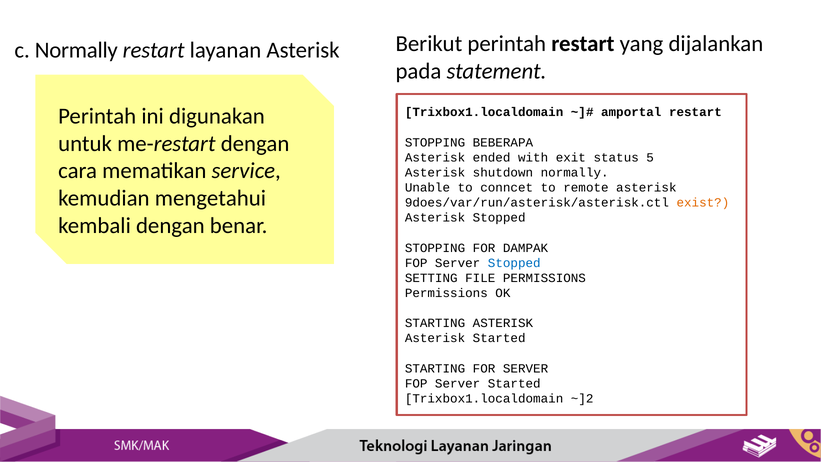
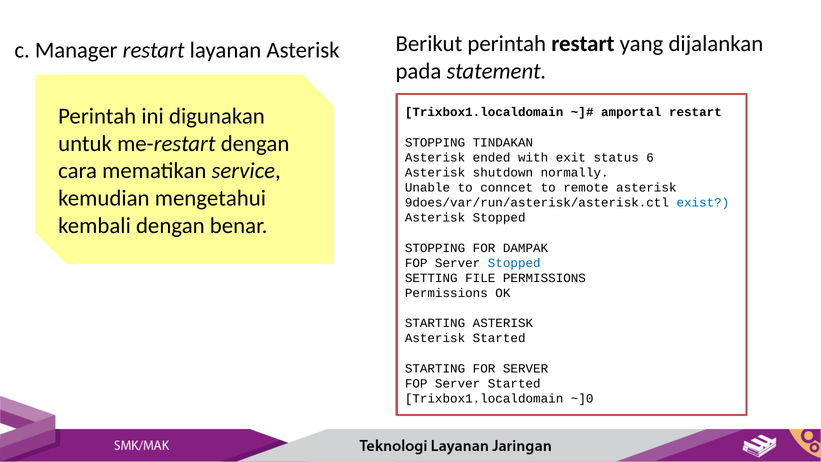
c Normally: Normally -> Manager (76, 50)
BEBERAPA: BEBERAPA -> TINDAKAN (503, 142)
5: 5 -> 6 (650, 157)
exist colour: orange -> blue (703, 203)
~]2: ~]2 -> ~]0 (582, 398)
